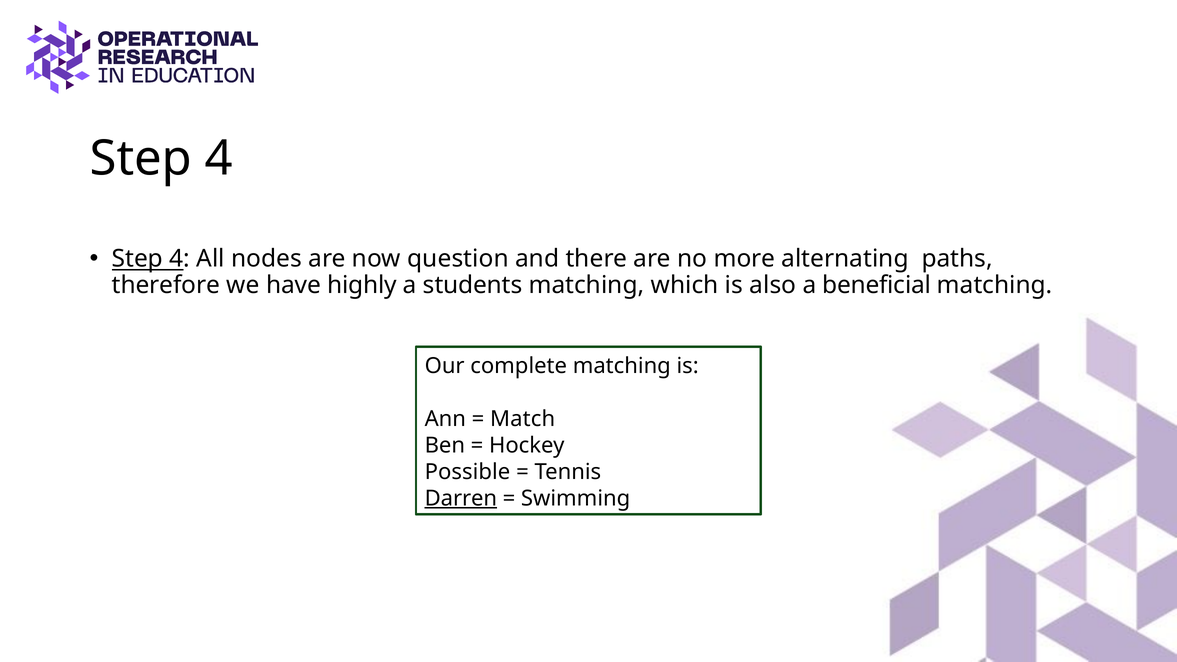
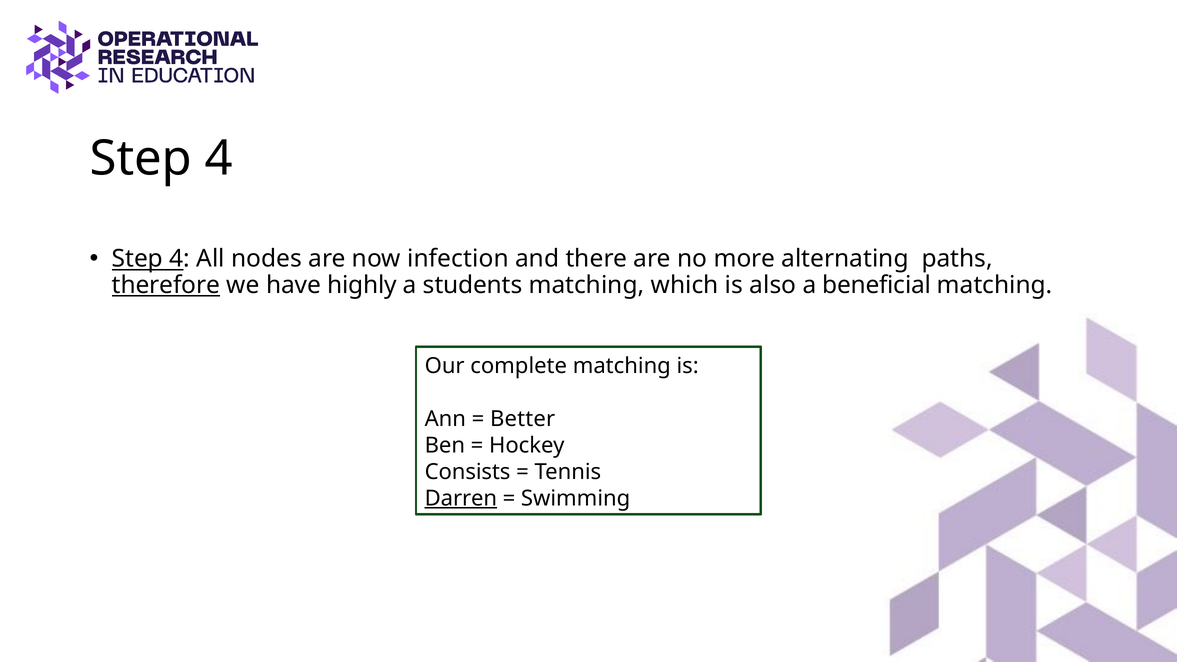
question: question -> infection (458, 259)
therefore underline: none -> present (166, 285)
Match: Match -> Better (523, 419)
Possible: Possible -> Consists (468, 472)
